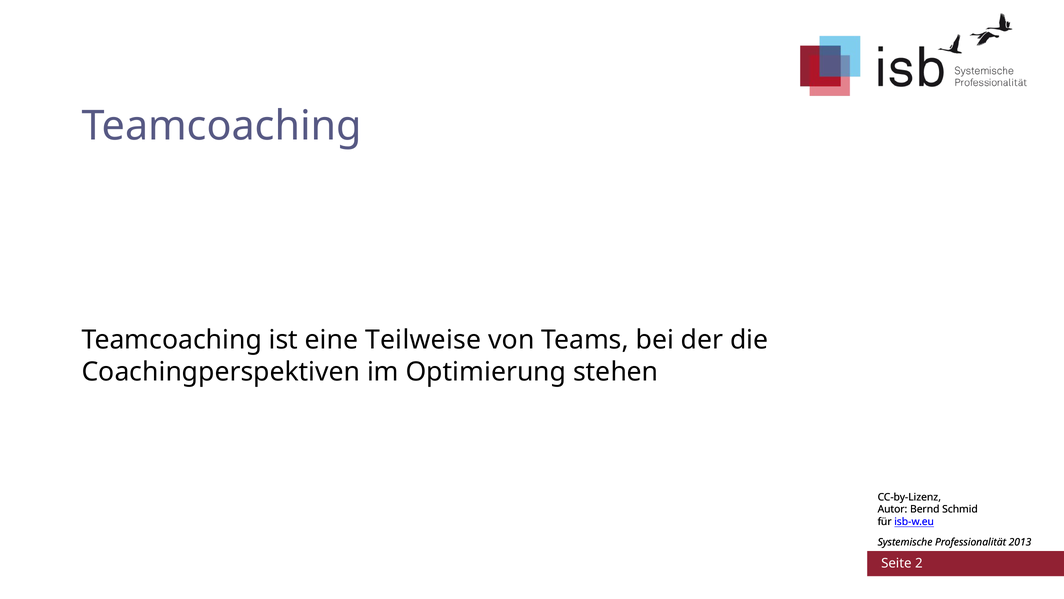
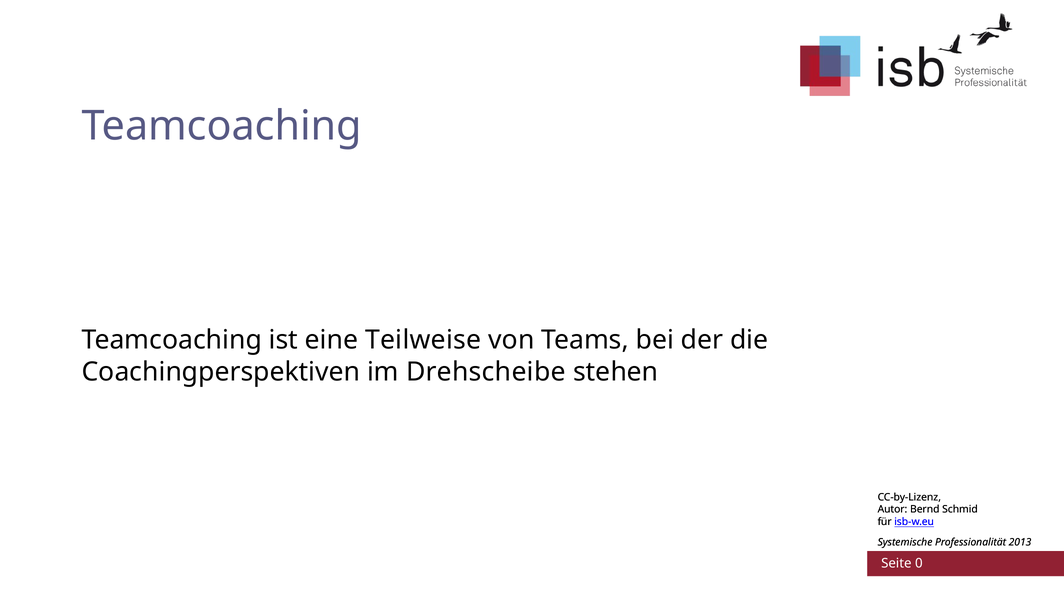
Optimierung: Optimierung -> Drehscheibe (486, 371)
2: 2 -> 0 (919, 563)
